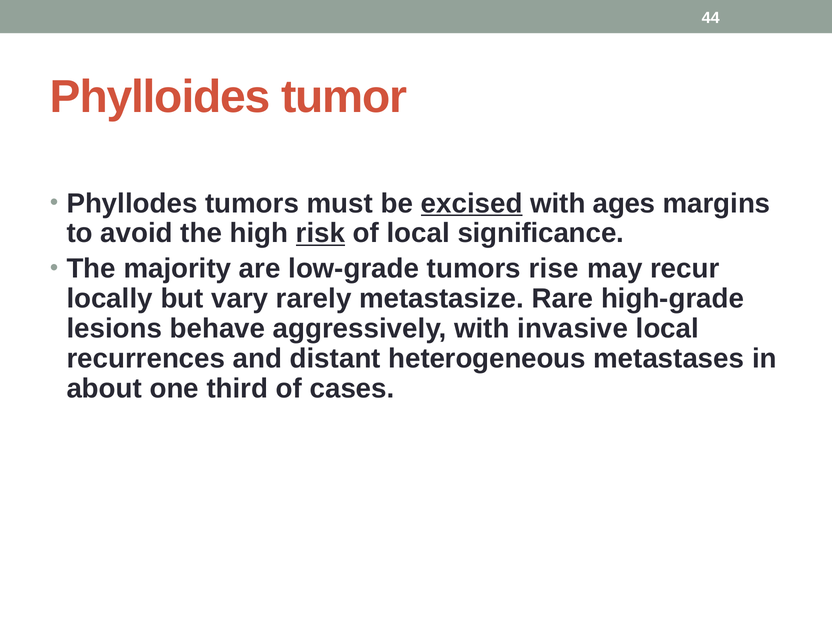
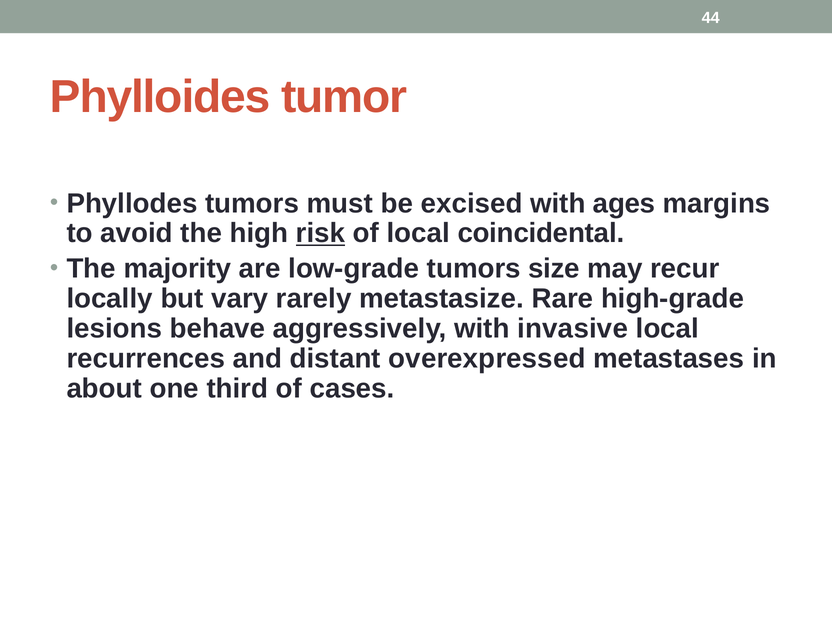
excised underline: present -> none (472, 203)
significance: significance -> coincidental (541, 233)
rise: rise -> size (554, 269)
heterogeneous: heterogeneous -> overexpressed (487, 359)
